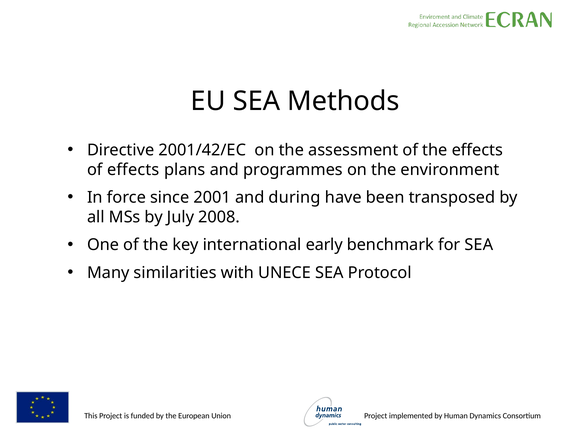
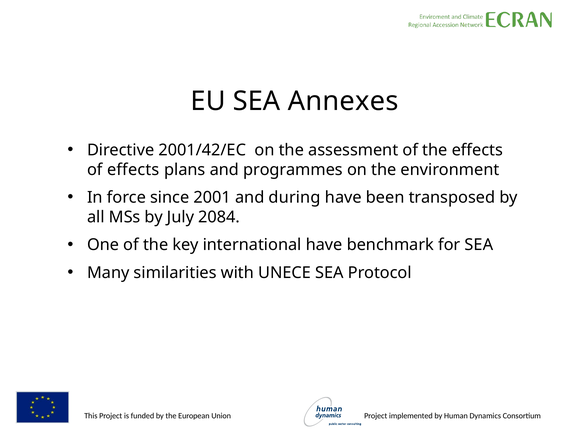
Methods: Methods -> Annexes (343, 101)
2008: 2008 -> 2084 (219, 217)
international early: early -> have (324, 245)
